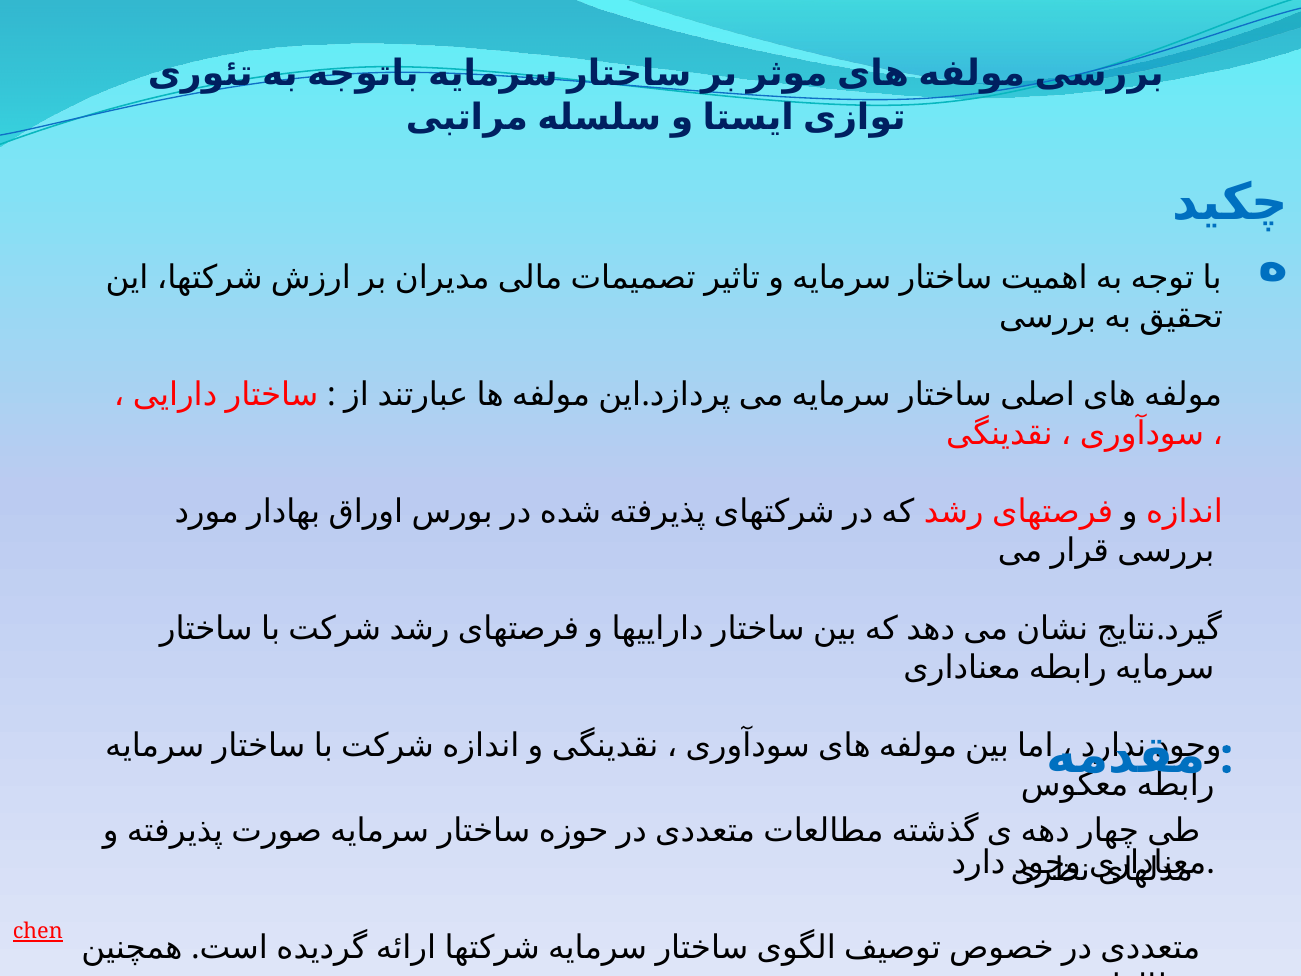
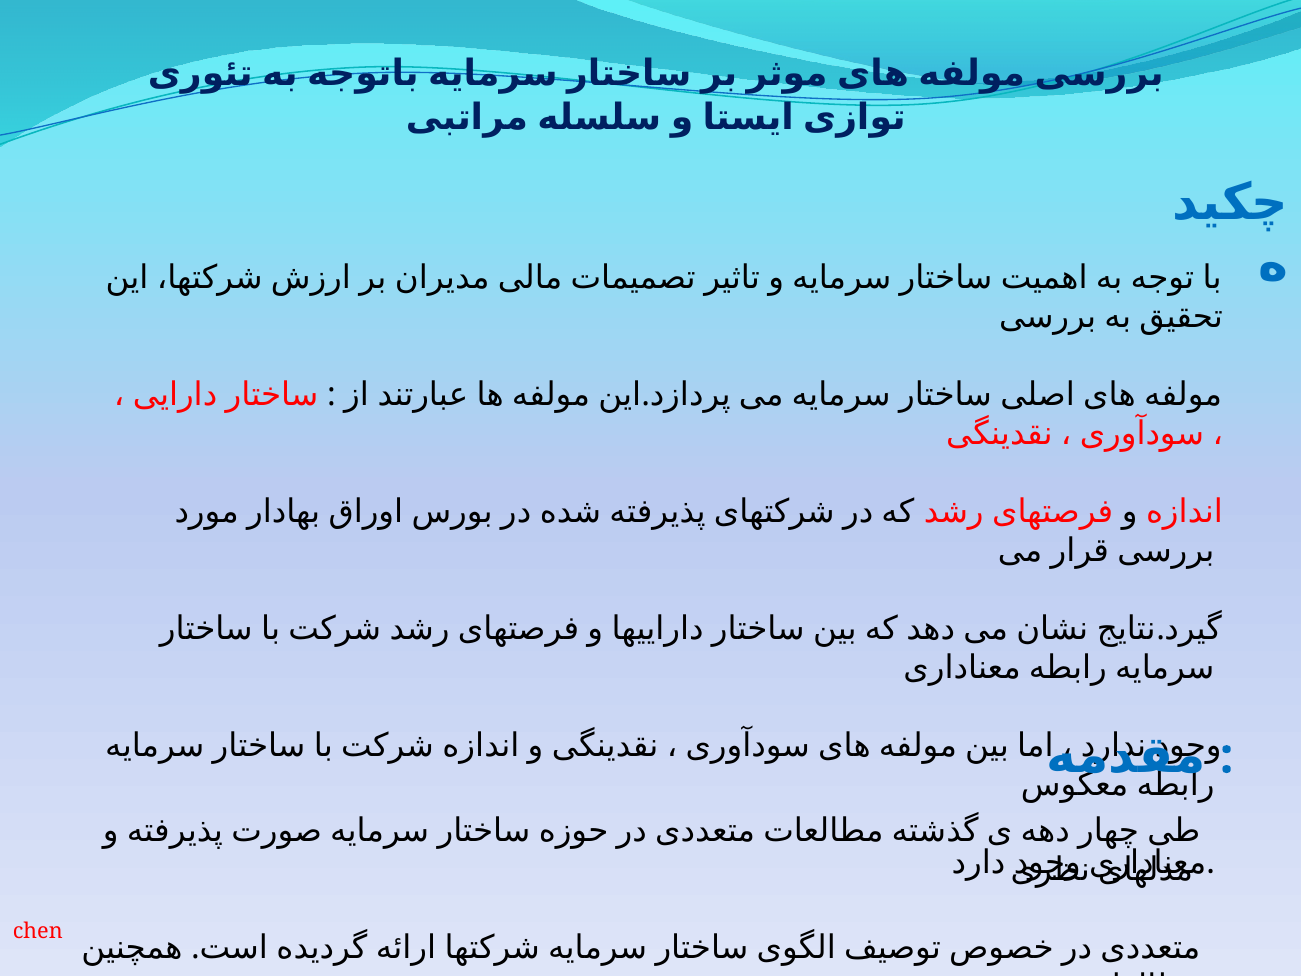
chen underline: present -> none (38, 932)
